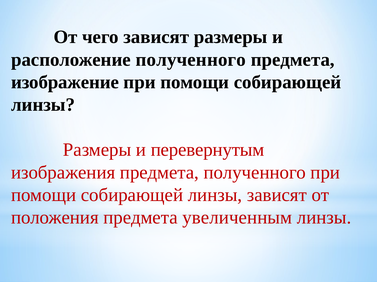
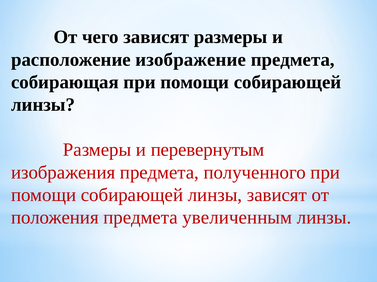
расположение полученного: полученного -> изображение (191, 60)
изображение: изображение -> собирающая (65, 82)
